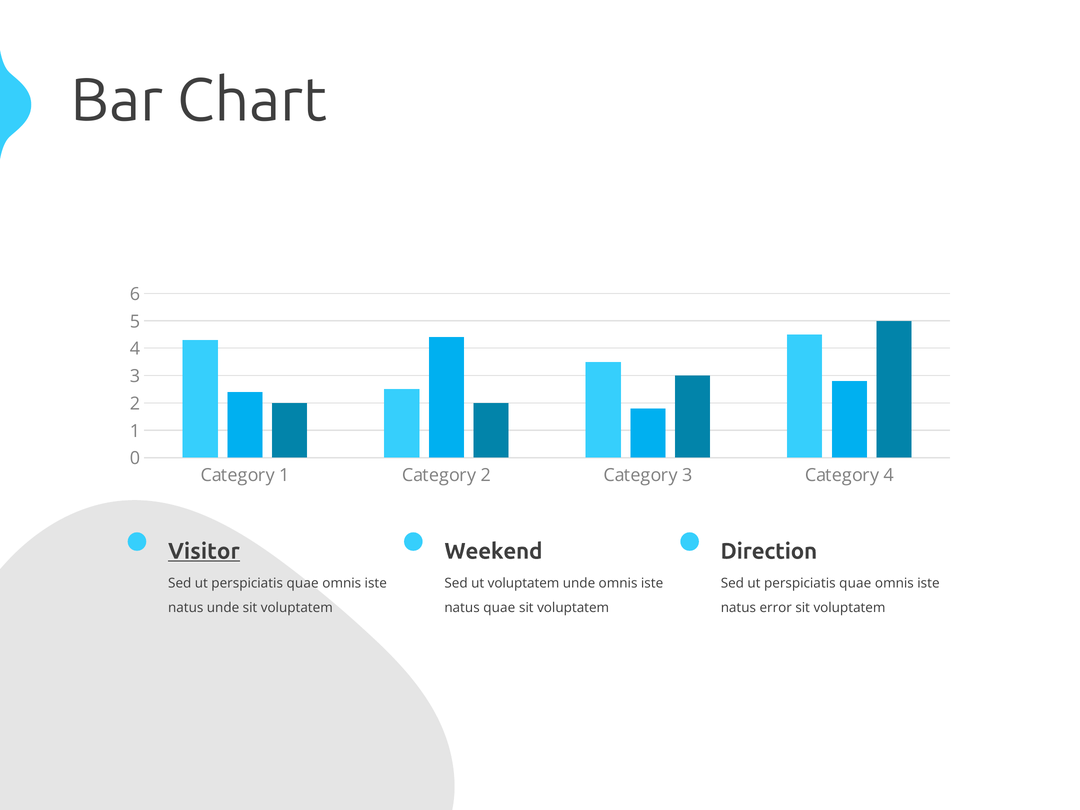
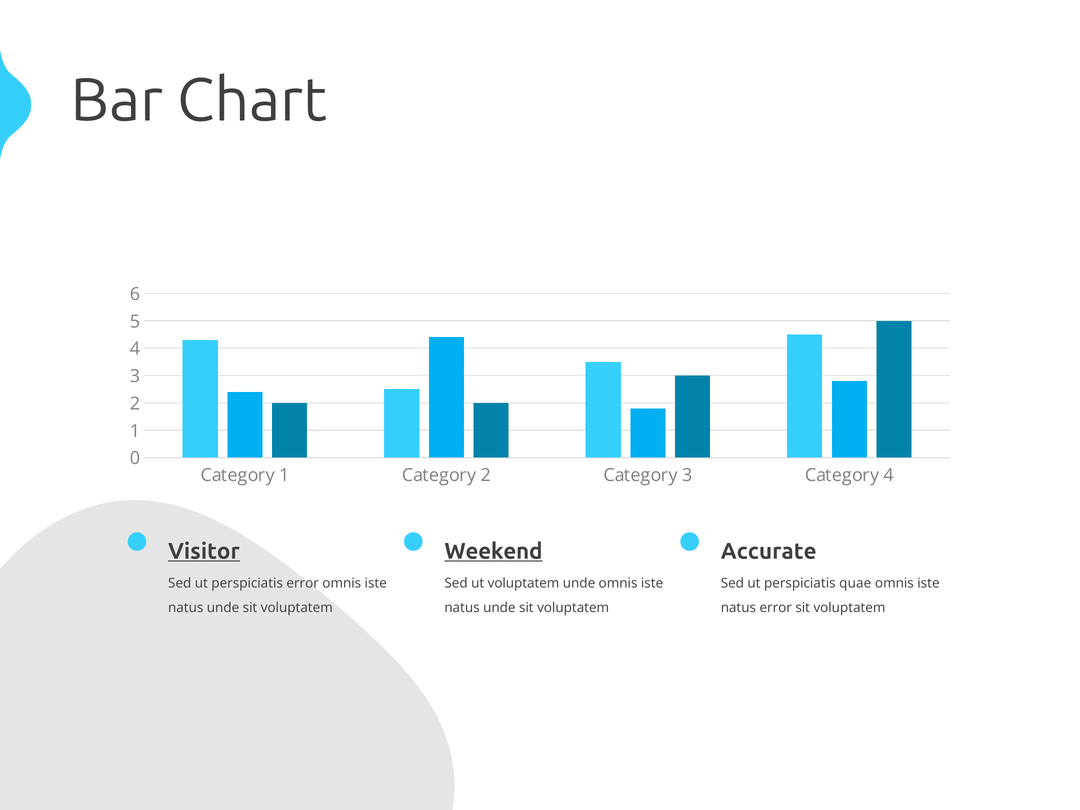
Weekend underline: none -> present (493, 551)
Direction: Direction -> Accurate (769, 551)
quae: quae -> error (303, 583)
quae: quae -> unde (499, 608)
